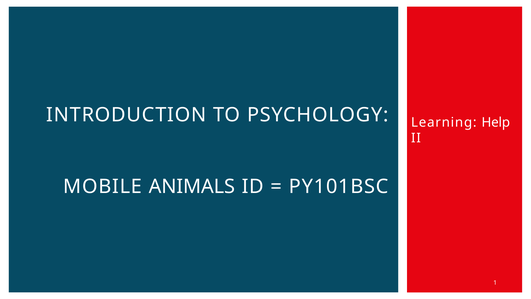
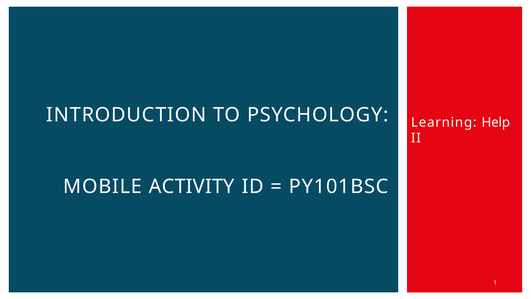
ANIMALS: ANIMALS -> ACTIVITY (192, 186)
